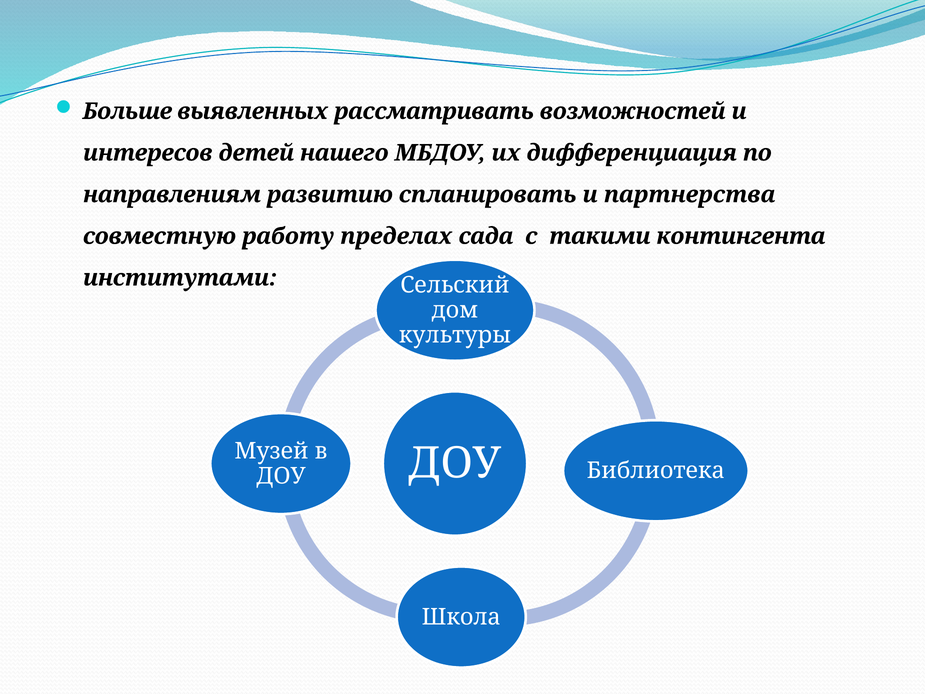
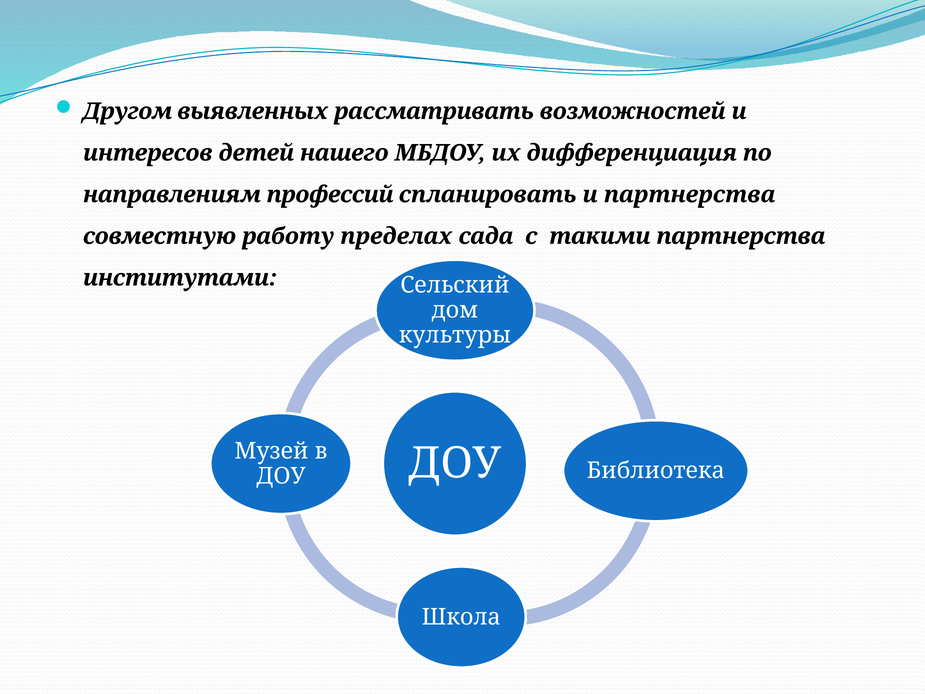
Больше: Больше -> Другом (127, 111)
развитию: развитию -> профессий (330, 195)
такими контингента: контингента -> партнерства (741, 236)
